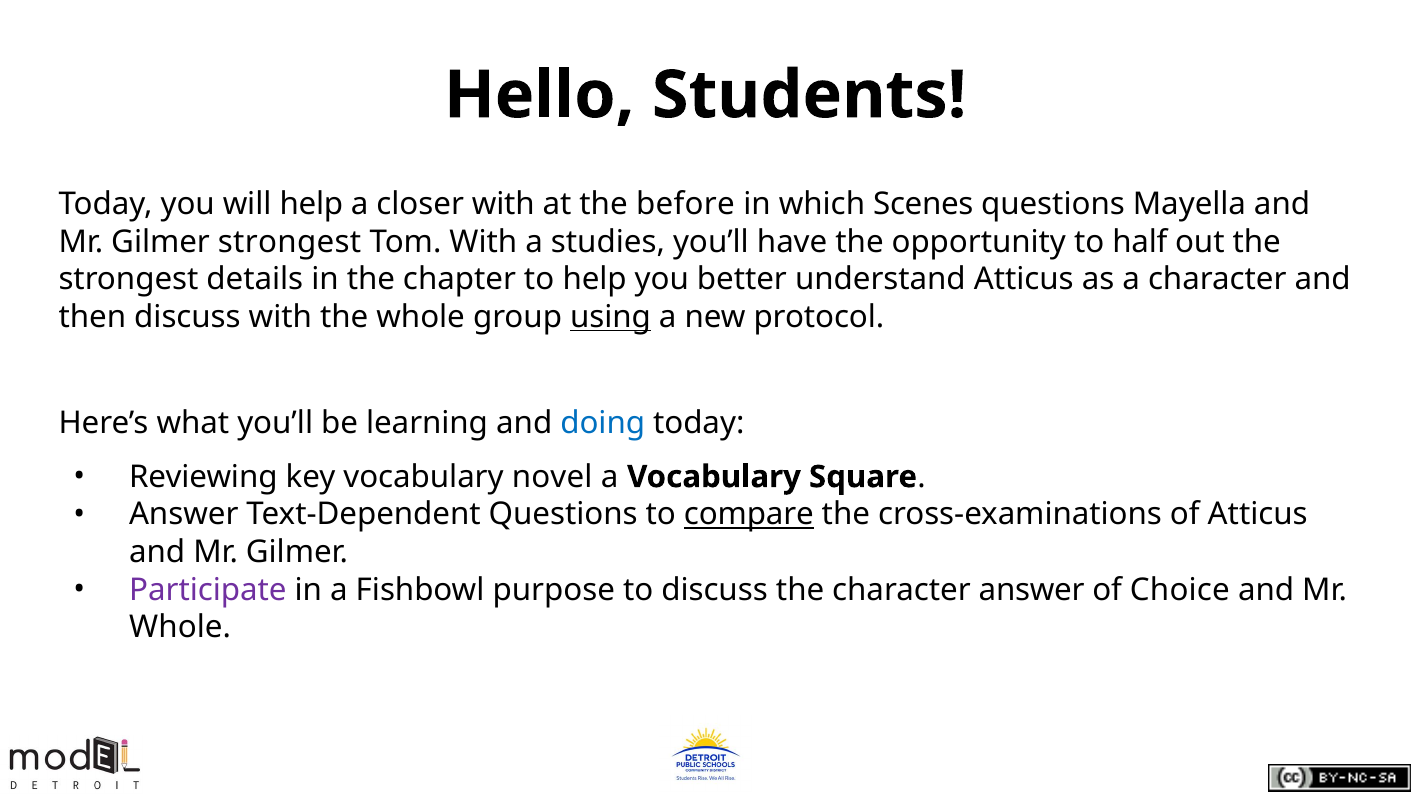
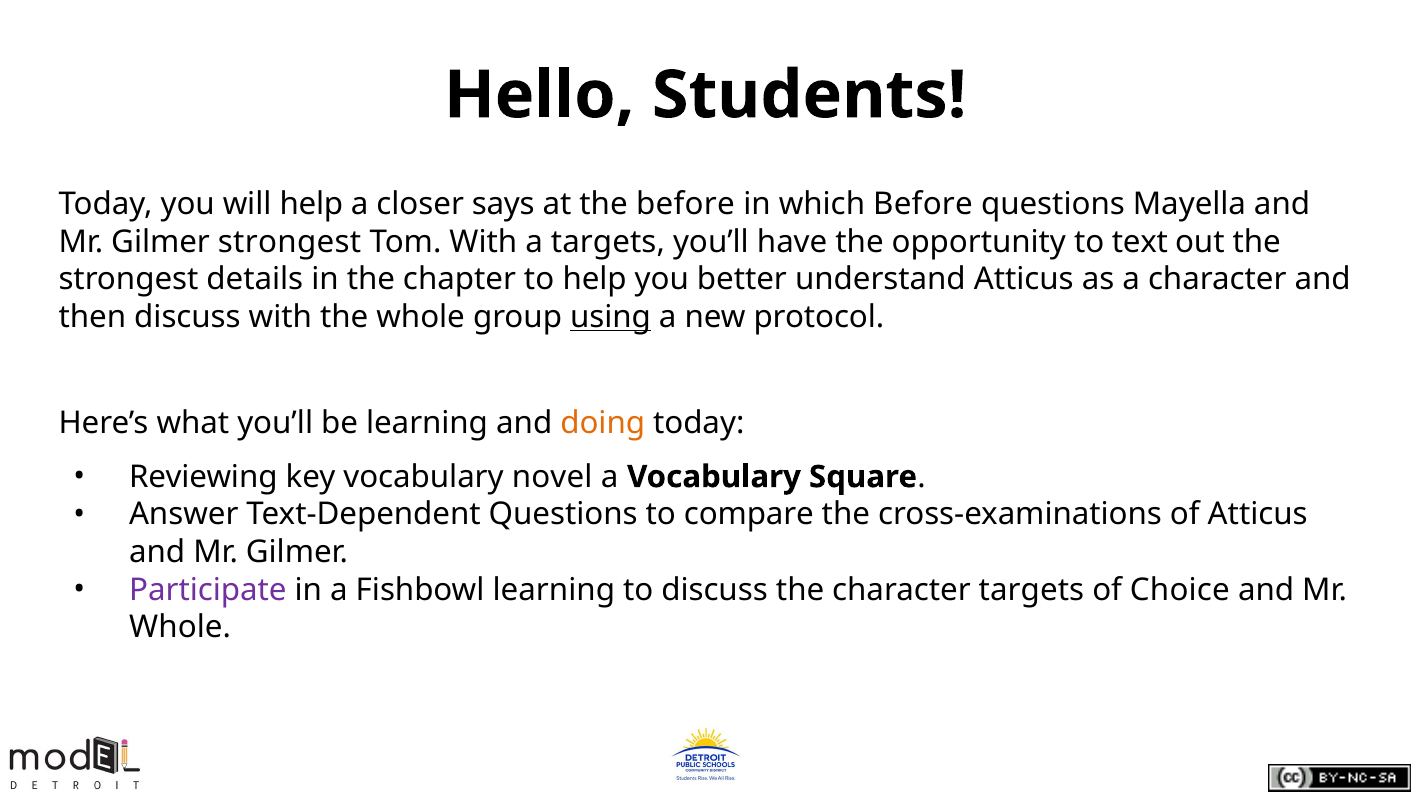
closer with: with -> says (503, 204)
which Scenes: Scenes -> Before (923, 204)
a studies: studies -> targets (608, 242)
half: half -> text (1140, 242)
doing colour: blue -> orange (603, 423)
compare underline: present -> none (749, 514)
Fishbowl purpose: purpose -> learning (554, 590)
character answer: answer -> targets (1031, 590)
